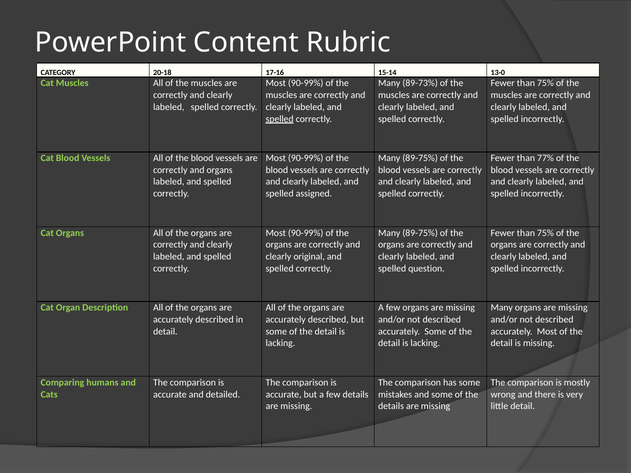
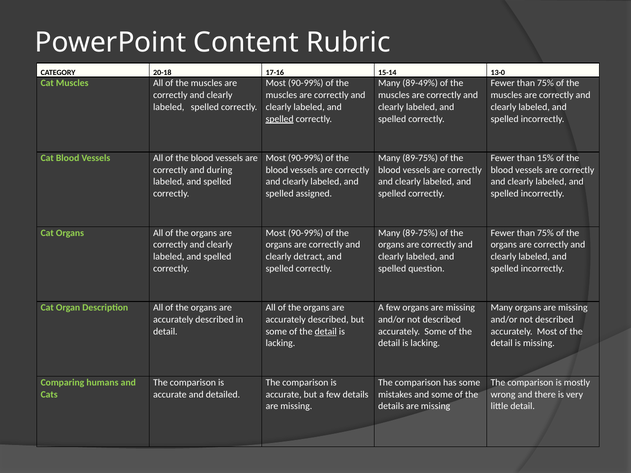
89-73%: 89-73% -> 89-49% (420, 83)
77%: 77% -> 15% (545, 158)
and organs: organs -> during (220, 170)
original: original -> detract (309, 257)
detail underline: none -> present (326, 332)
